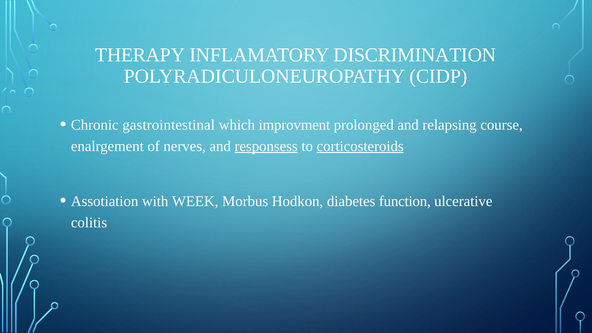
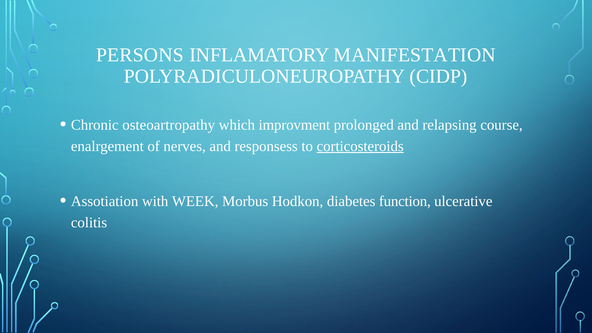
THERAPY: THERAPY -> PERSONS (140, 55)
DISCRIMINATION: DISCRIMINATION -> MANIFESTATION (415, 55)
gastrointestinal: gastrointestinal -> osteoartropathy (169, 125)
responsess underline: present -> none (266, 146)
